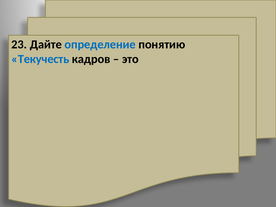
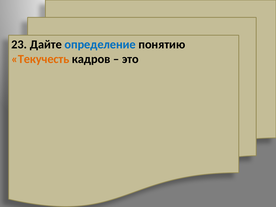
Текучесть colour: blue -> orange (40, 59)
